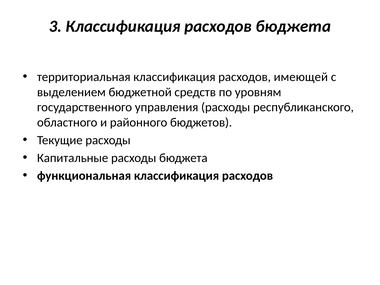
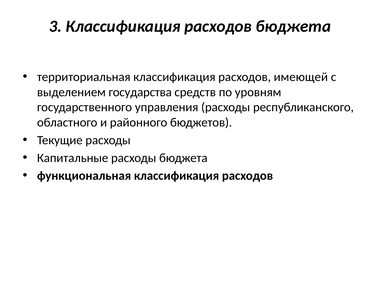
бюджетной: бюджетной -> государства (140, 92)
